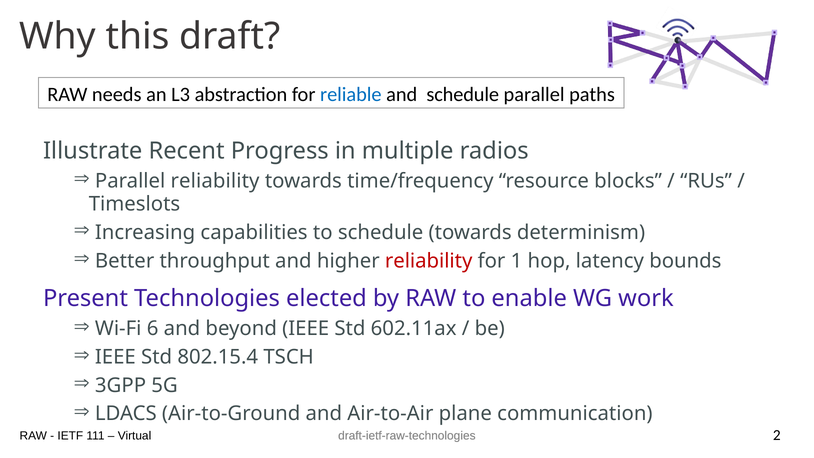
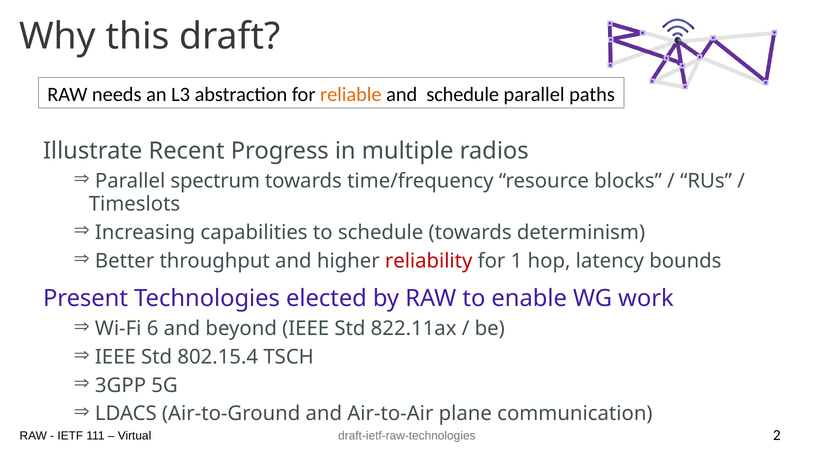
reliable colour: blue -> orange (351, 94)
Parallel reliability: reliability -> spectrum (215, 181)
602.11ax: 602.11ax -> 822.11ax (414, 329)
